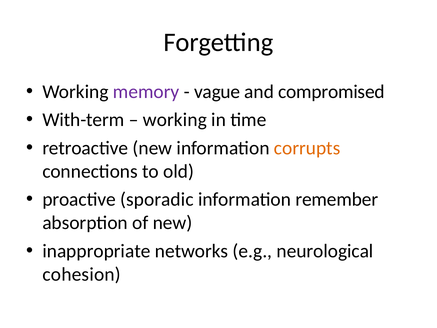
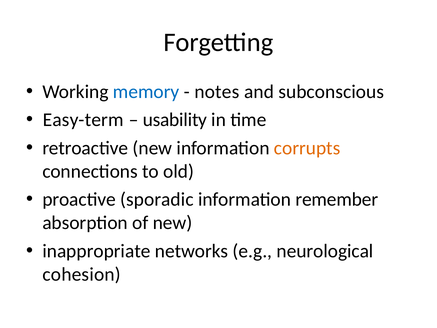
memory colour: purple -> blue (146, 92)
vague: vague -> notes (217, 92)
compromised: compromised -> subconscious (331, 92)
With-term: With-term -> Easy-term (83, 120)
working: working -> usability (175, 120)
